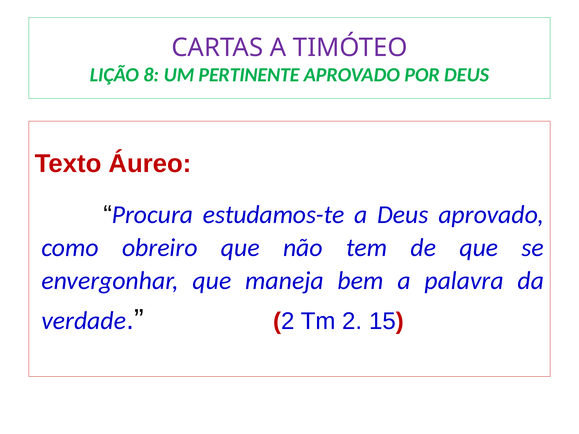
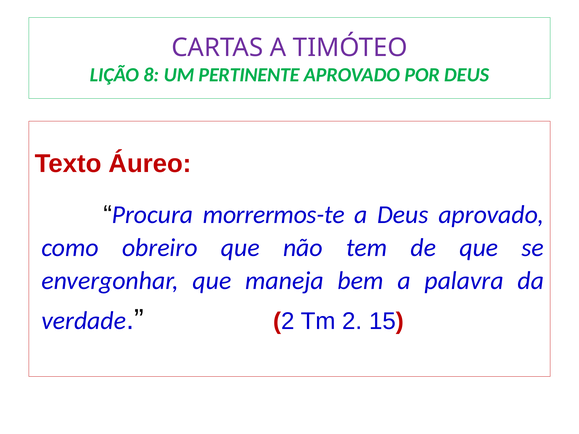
estudamos-te: estudamos-te -> morrermos-te (274, 215)
